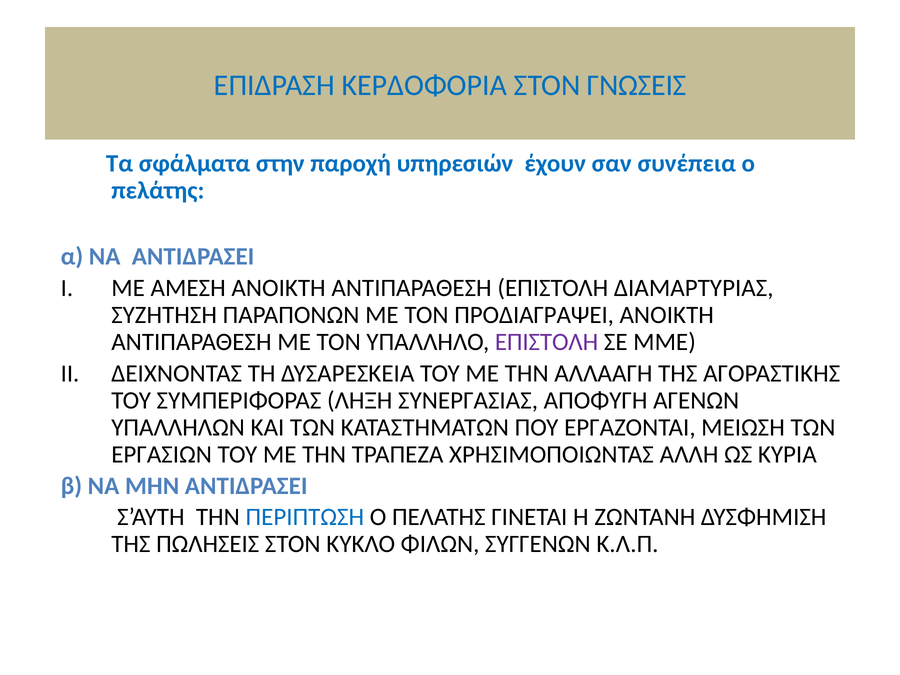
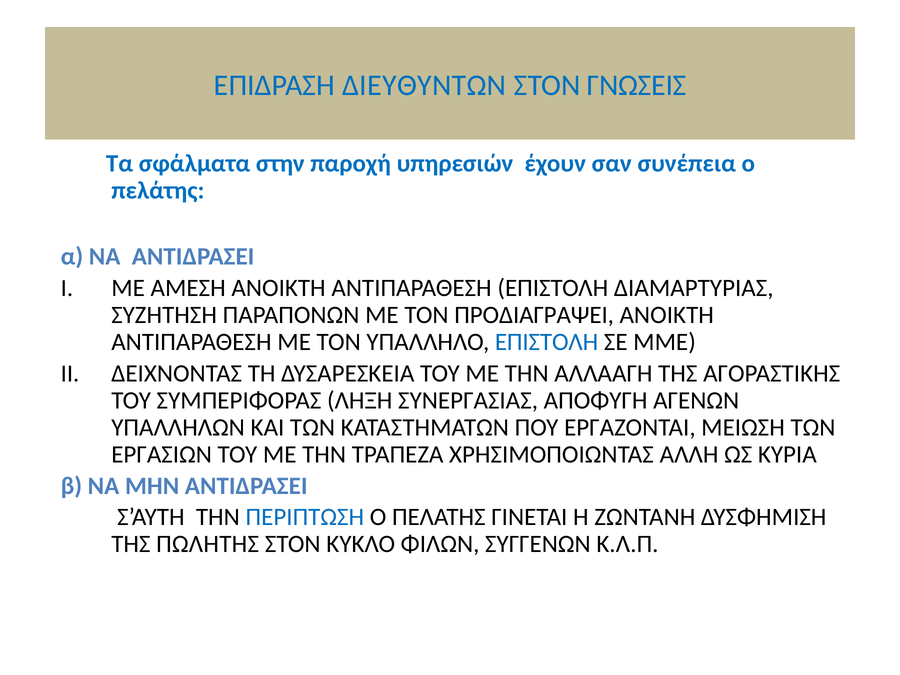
ΚΕΡΔΟΦΟΡΙΑ: ΚΕΡΔΟΦΟΡΙΑ -> ΔΙΕΥΘΥΝΤΩΝ (424, 85)
ΕΠΙΣΤΟΛΗ colour: purple -> blue (547, 342)
ΠΩΛΗΣΕΙΣ: ΠΩΛΗΣΕΙΣ -> ΠΩΛΗΤΗΣ (208, 544)
